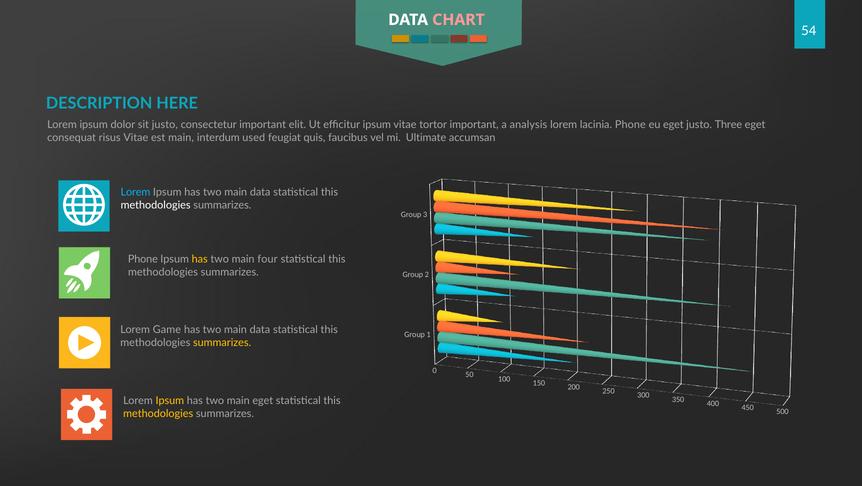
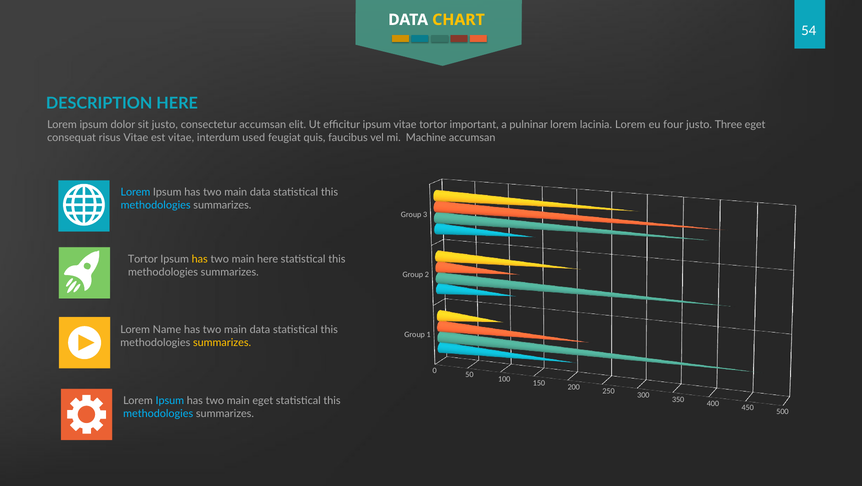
CHART colour: pink -> yellow (458, 20)
consectetur important: important -> accumsan (263, 125)
analysis: analysis -> pulninar (529, 125)
lacinia Phone: Phone -> Lorem (630, 125)
eu eget: eget -> four (673, 125)
est main: main -> vitae (181, 138)
Ultimate: Ultimate -> Machine (426, 138)
methodologies colour: white -> light blue (156, 205)
Phone: Phone -> Tortor (143, 259)
main four: four -> here (268, 259)
Game: Game -> Name (167, 330)
Ipsum colour: yellow -> light blue (170, 401)
methodologies colour: yellow -> light blue (158, 414)
